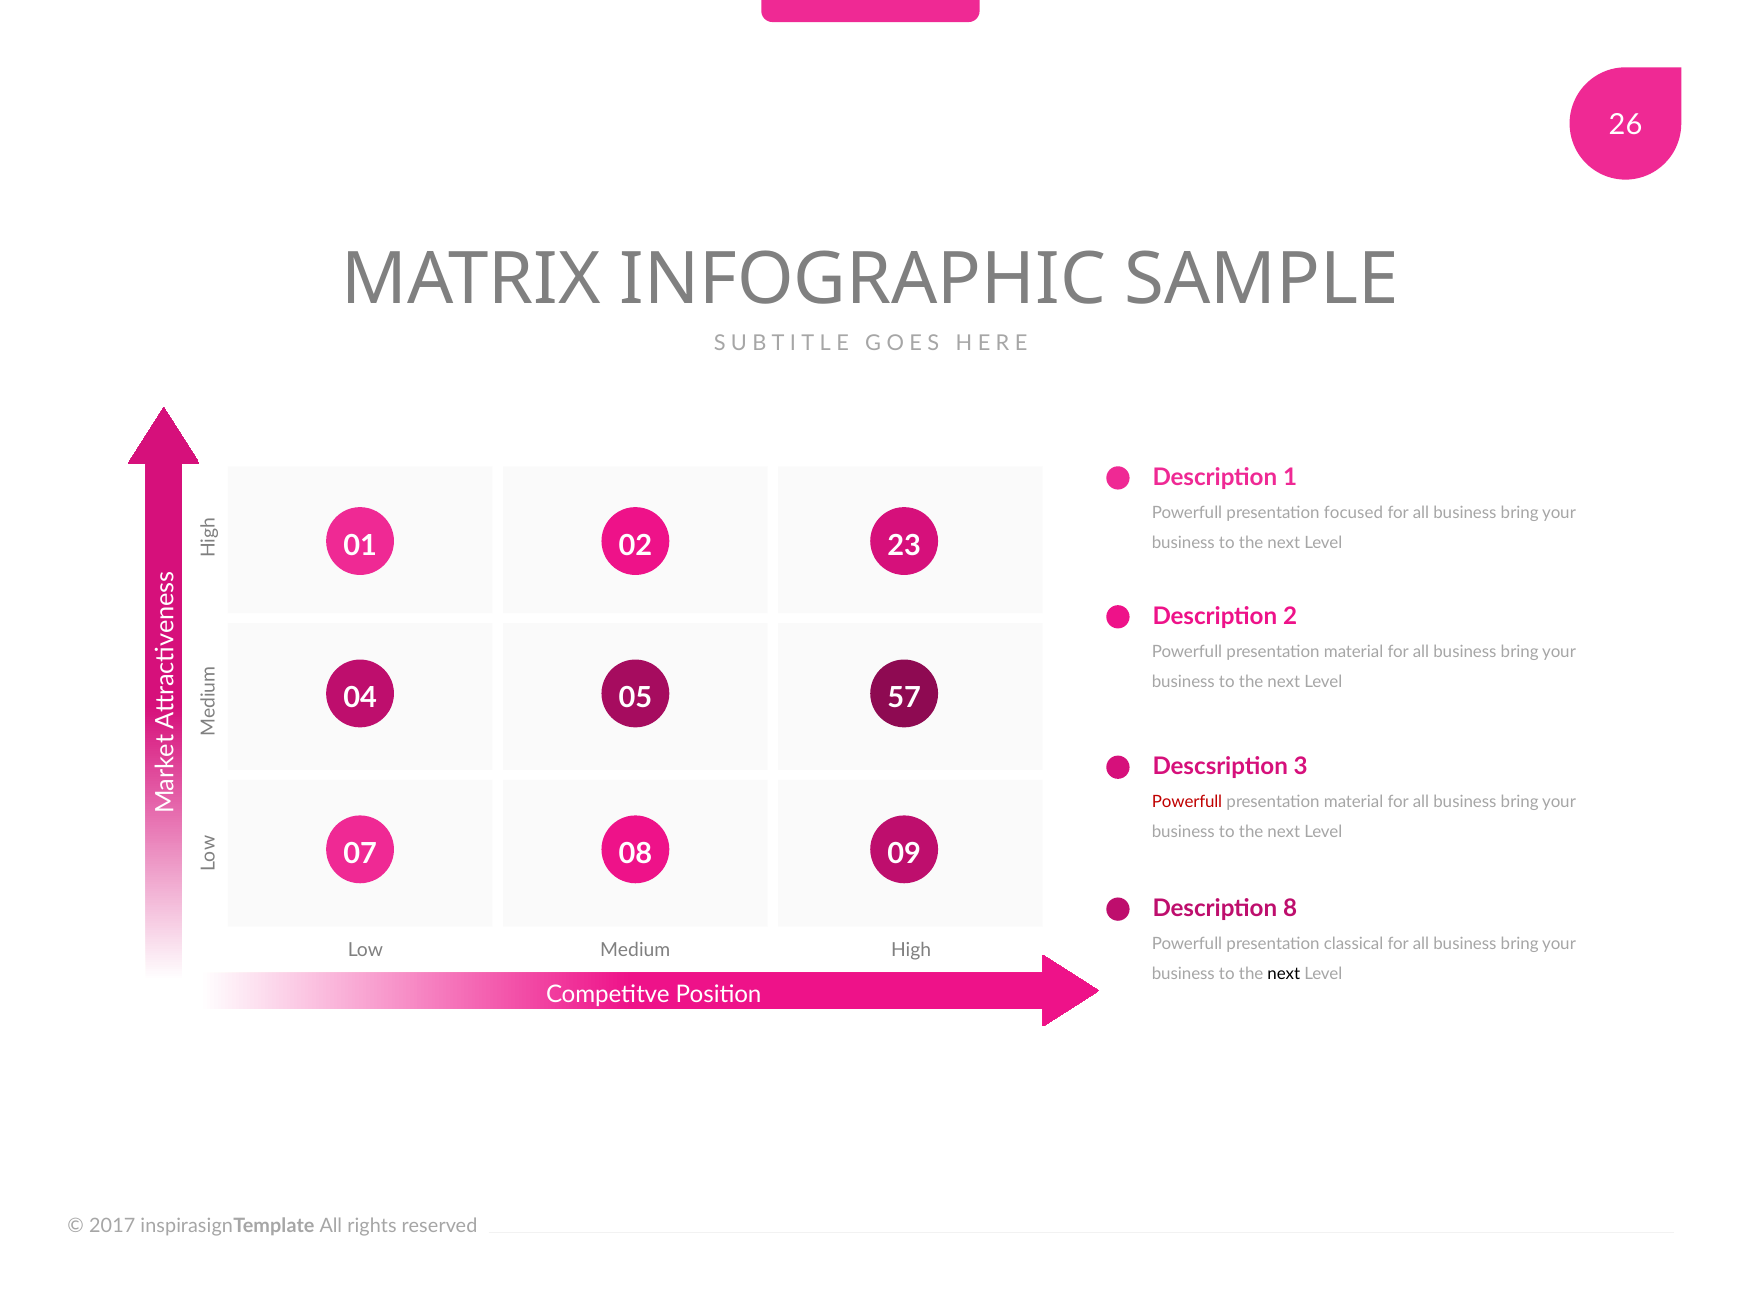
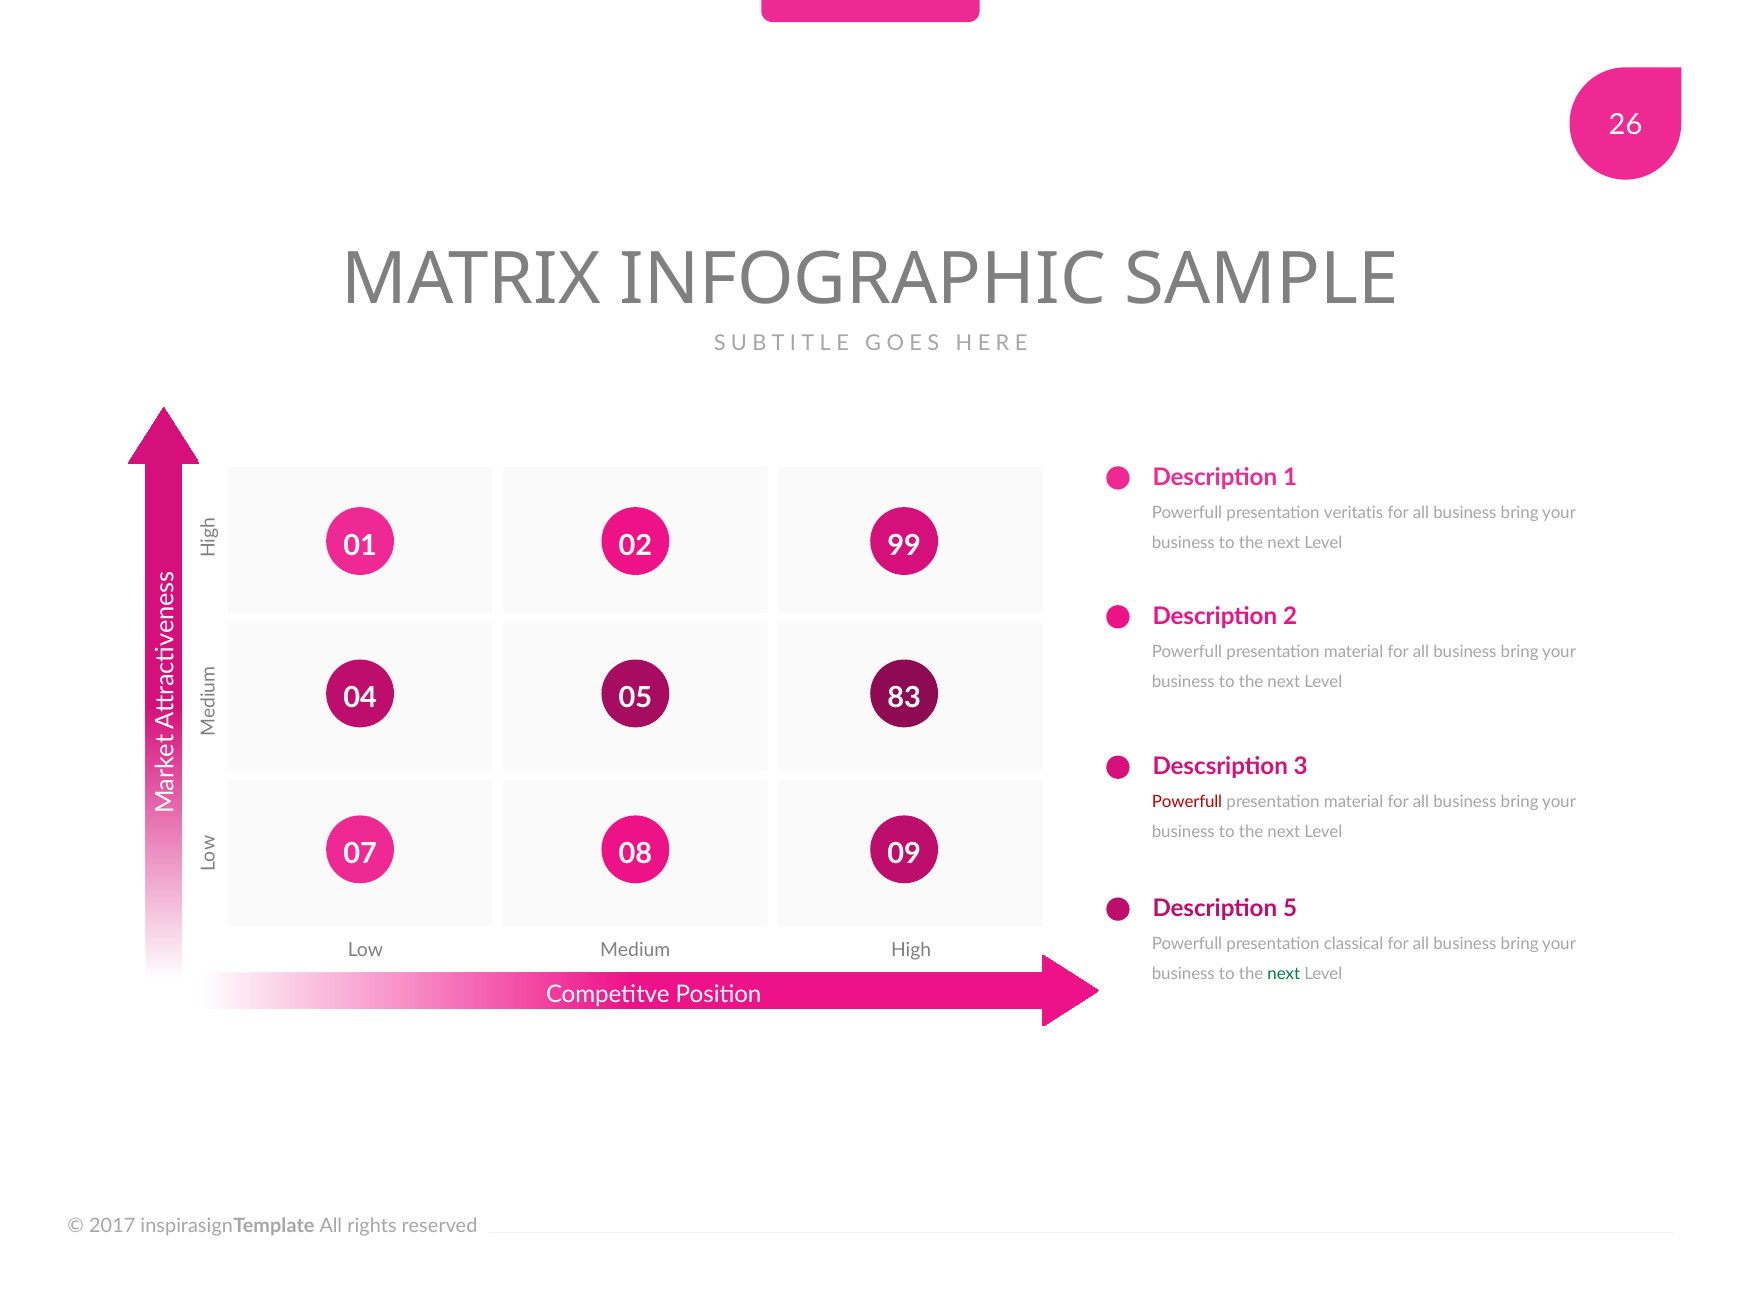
focused: focused -> veritatis (1354, 513)
23: 23 -> 99 (904, 545)
57: 57 -> 83 (904, 698)
8: 8 -> 5 (1290, 908)
next colour: black -> green (1284, 974)
